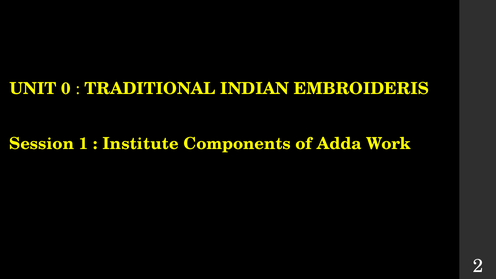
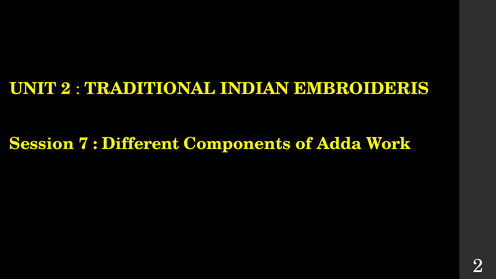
UNIT 0: 0 -> 2 (66, 89)
1: 1 -> 7 (83, 144)
Institute: Institute -> Different (141, 144)
